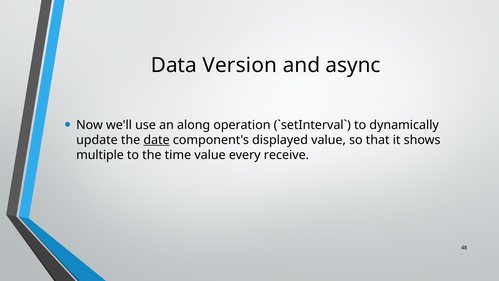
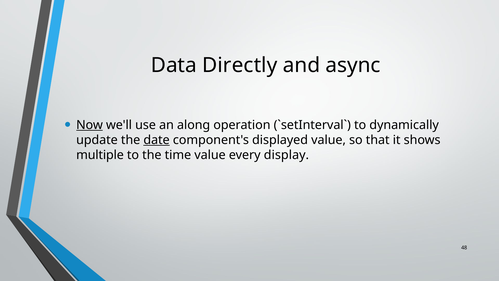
Version: Version -> Directly (240, 65)
Now underline: none -> present (90, 125)
receive: receive -> display (286, 155)
